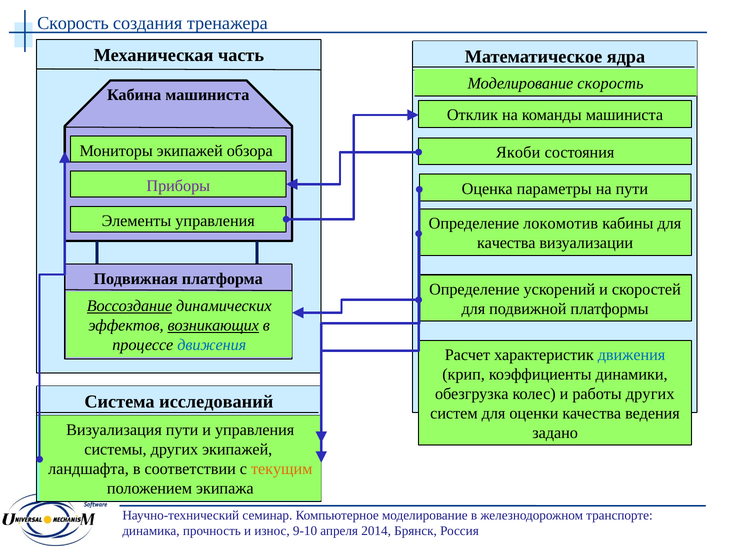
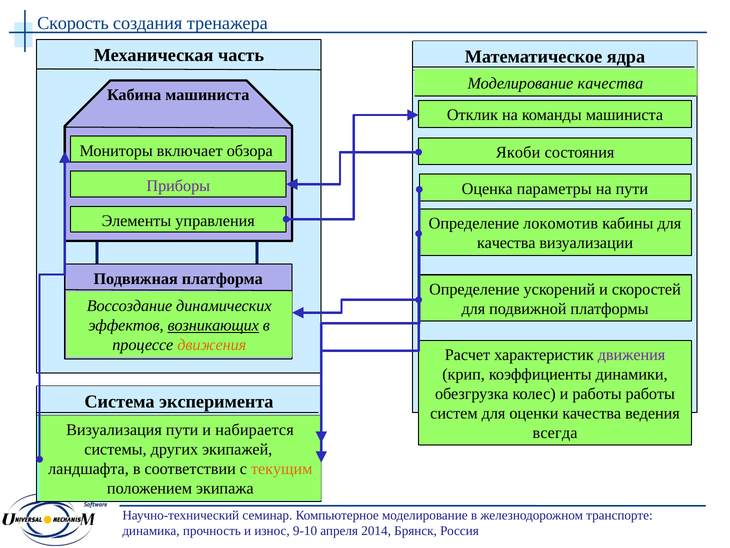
Моделирование скорость: скорость -> качества (610, 83)
Мониторы экипажей: экипажей -> включает (190, 151)
Воссоздание underline: present -> none (129, 306)
движения colour: blue -> orange (212, 345)
движения colour: blue -> purple (632, 355)
работы других: других -> работы (650, 394)
исследований: исследований -> эксперимента (216, 401)
и управления: управления -> набирается (255, 430)
задано: задано -> всегда (555, 432)
